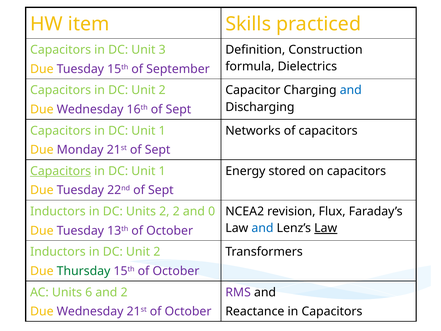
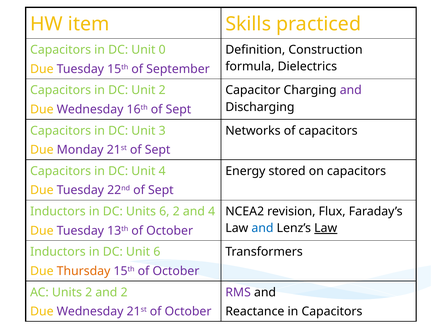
3: 3 -> 0 (162, 50)
and colour: blue -> purple (351, 90)
1: 1 -> 3 (162, 131)
Capacitors underline: present -> none (61, 171)
1: 1 -> 4 (162, 171)
Units 2: 2 -> 6 (164, 211)
and 0: 0 -> 4 (212, 211)
2: 2 -> 6 (157, 252)
Thursday colour: green -> orange (84, 271)
Units 6: 6 -> 2 (89, 292)
